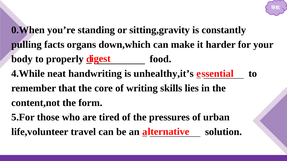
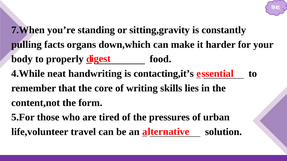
0.When: 0.When -> 7.When (28, 30)
unhealthy,it’s: unhealthy,it’s -> contacting,it’s (164, 74)
